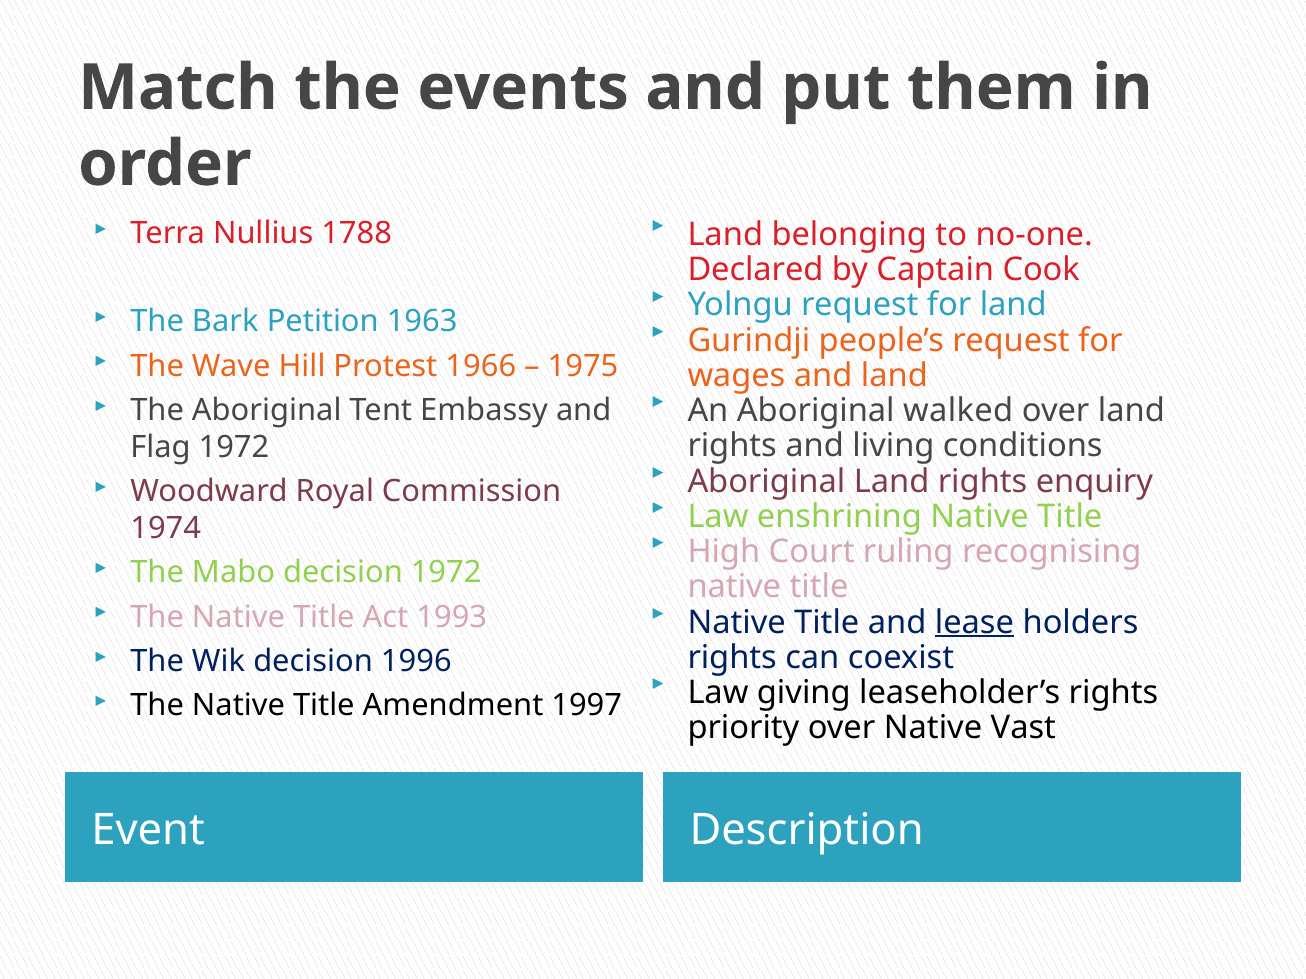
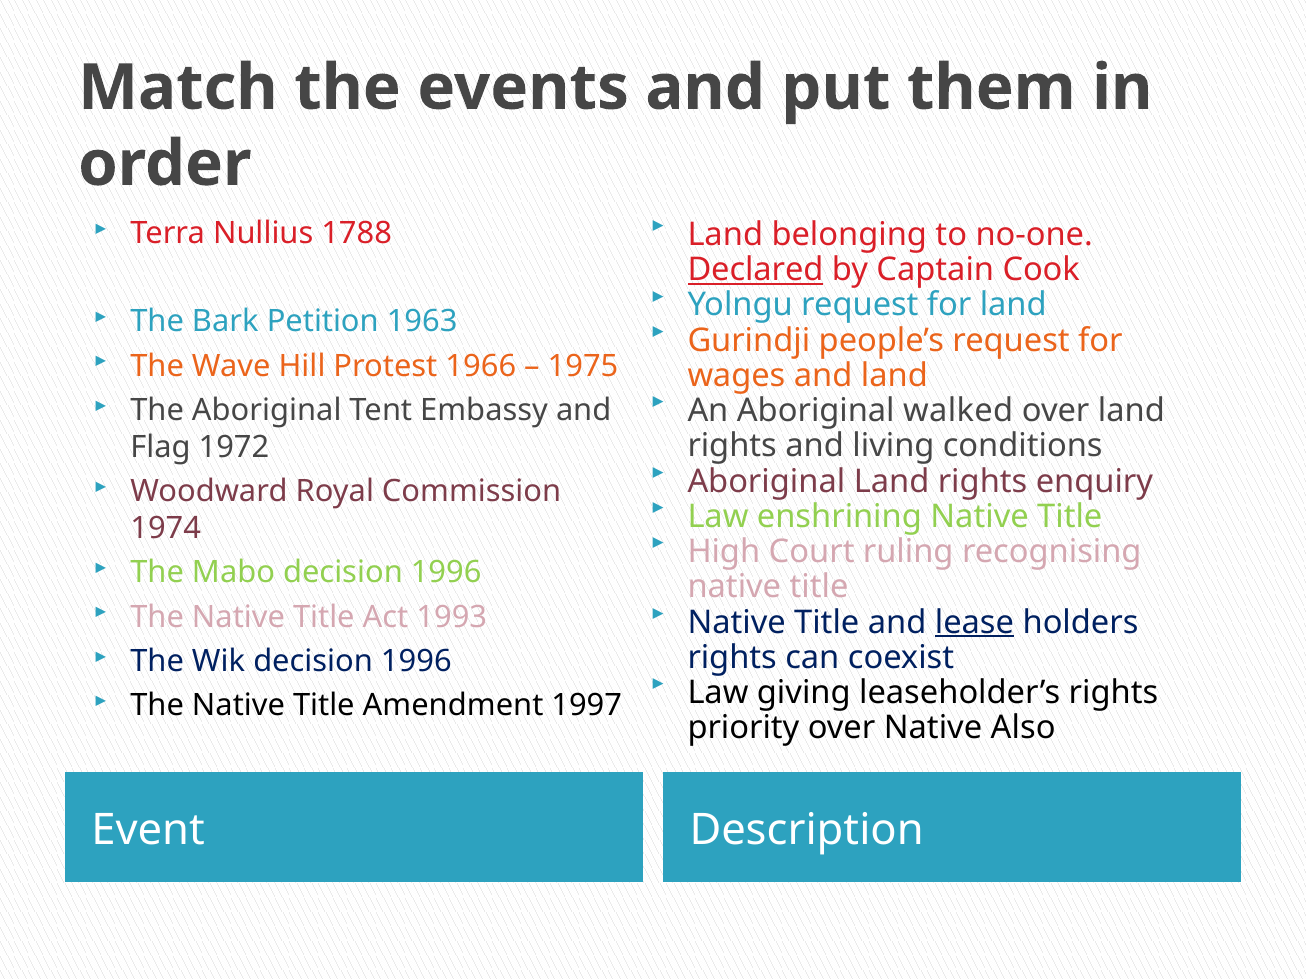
Declared underline: none -> present (755, 270)
Mabo decision 1972: 1972 -> 1996 (446, 573)
Vast: Vast -> Also (1023, 728)
